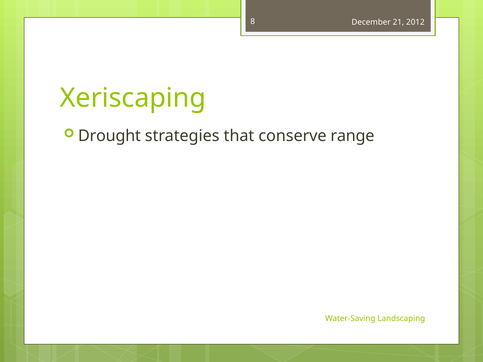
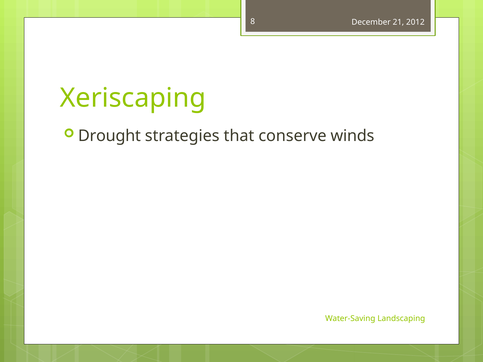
range: range -> winds (352, 136)
